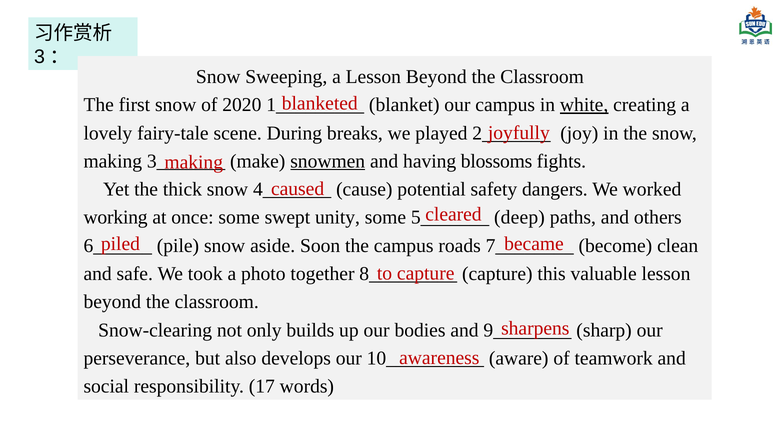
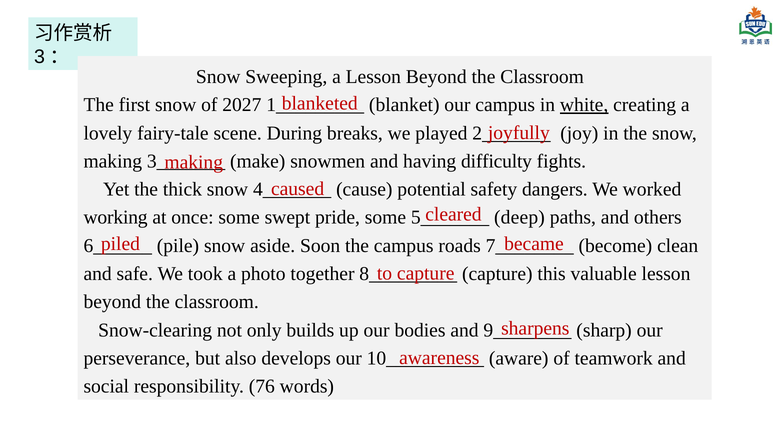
2020: 2020 -> 2027 (242, 105)
snowmen underline: present -> none (328, 161)
blossoms: blossoms -> difficulty (497, 161)
unity: unity -> pride (338, 217)
17: 17 -> 76 (262, 386)
